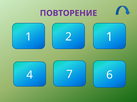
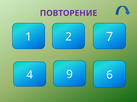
2 1: 1 -> 7 (110, 37)
7: 7 -> 9 (70, 75)
